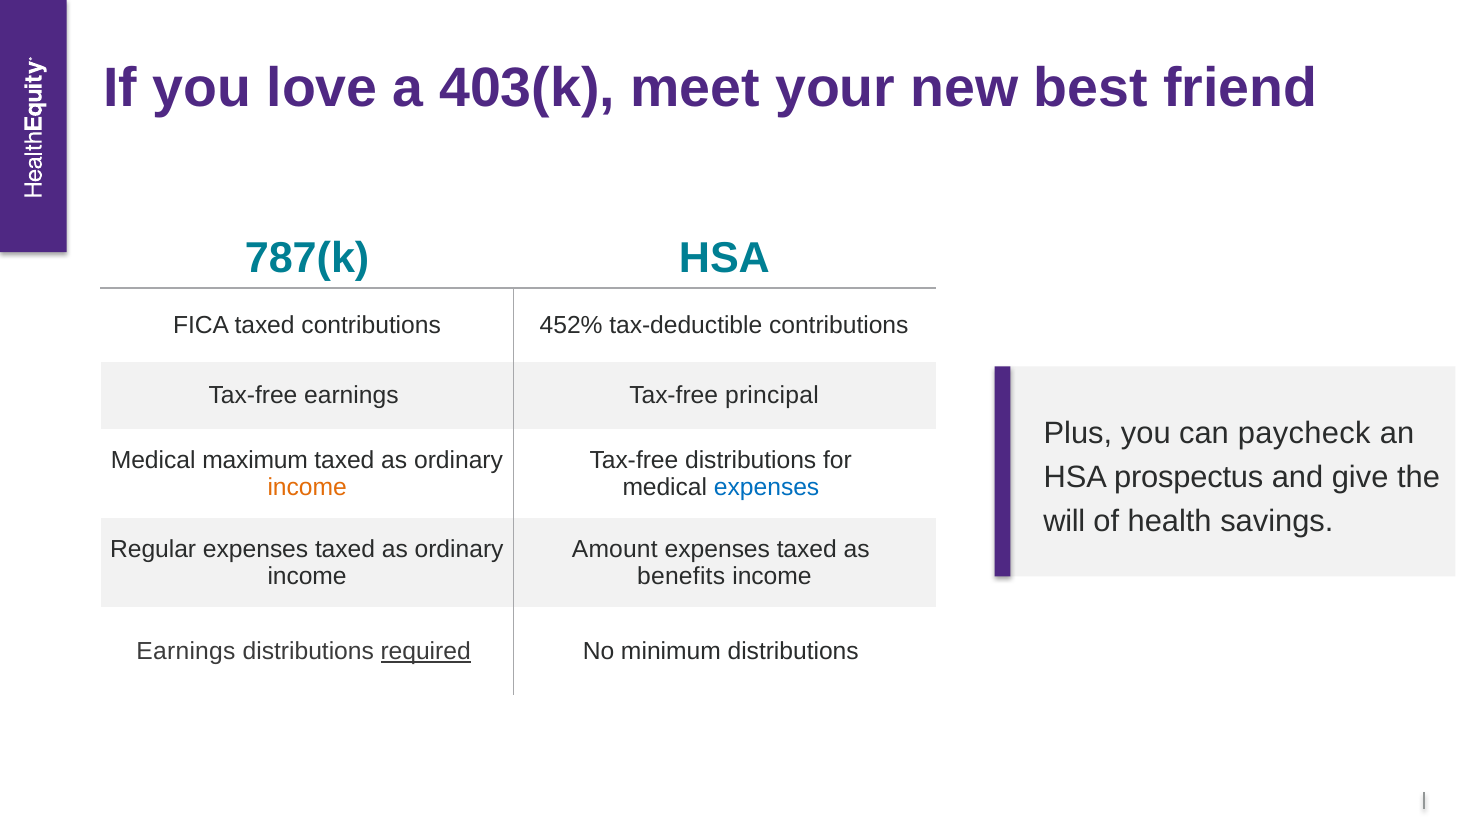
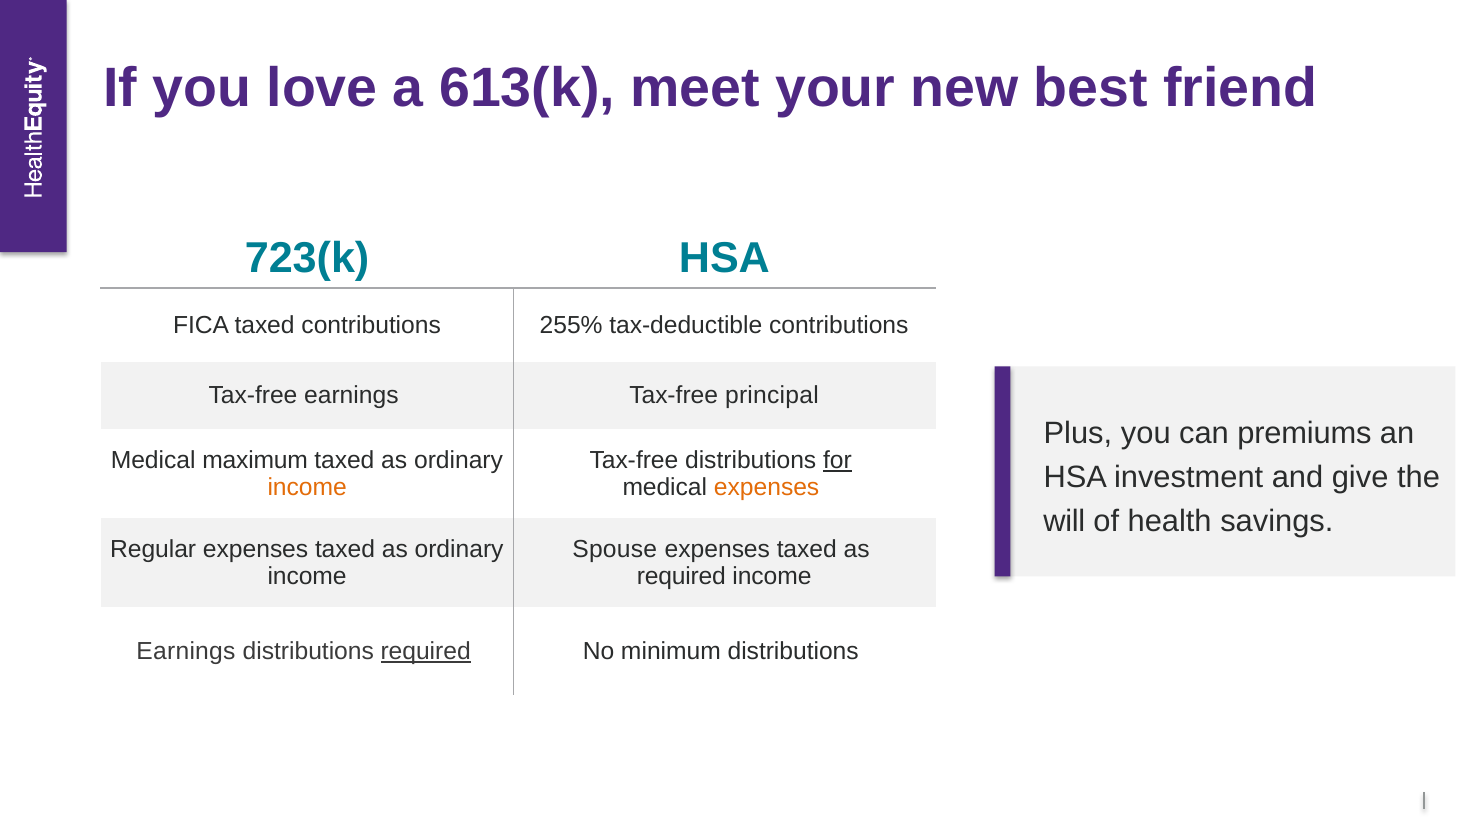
403(k: 403(k -> 613(k (527, 88)
787(k: 787(k -> 723(k (307, 259)
452%: 452% -> 255% (571, 325)
paycheck: paycheck -> premiums (1304, 433)
for underline: none -> present (837, 461)
prospectus: prospectus -> investment (1189, 478)
expenses colour: blue -> orange (767, 488)
Amount: Amount -> Spouse (615, 549)
benefits: benefits -> required (681, 577)
